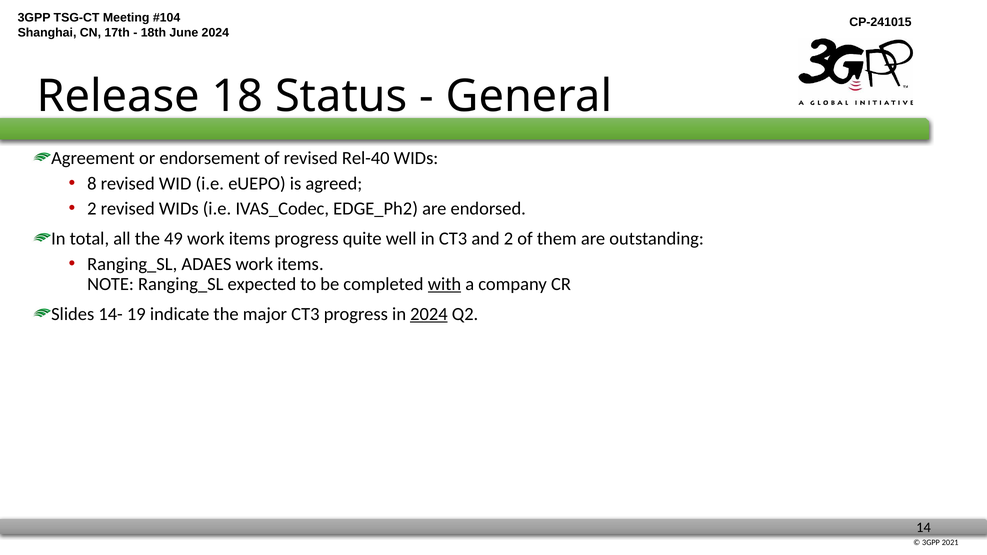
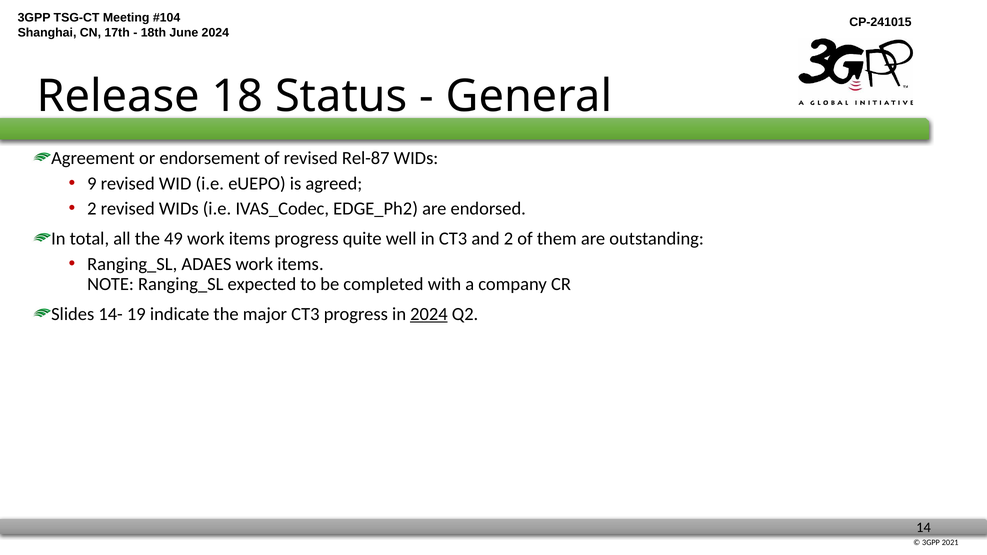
Rel-40: Rel-40 -> Rel-87 (366, 158)
8: 8 -> 9 (92, 184)
with underline: present -> none (444, 284)
